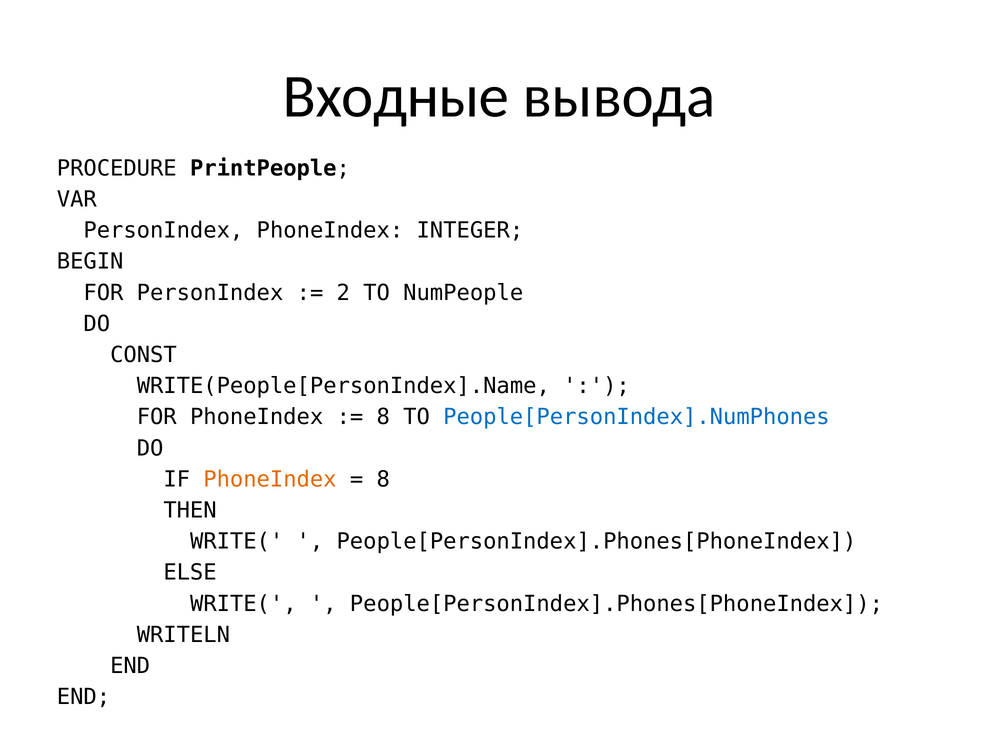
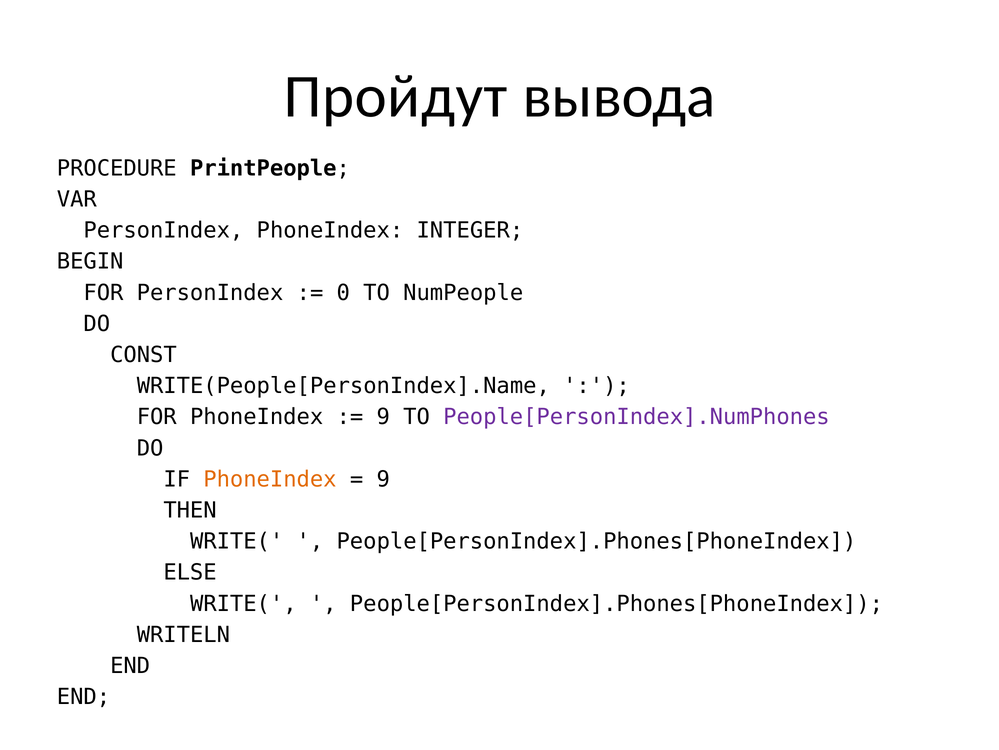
Входные: Входные -> Пройдут (396, 97)
2: 2 -> 0 (343, 292)
8: 8 -> 9 (383, 417)
People[PersonIndex].NumPhones colour: blue -> purple (636, 417)
8: 8 -> 9 (383, 479)
